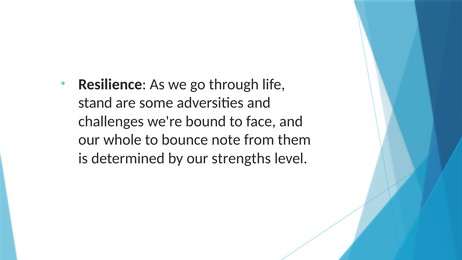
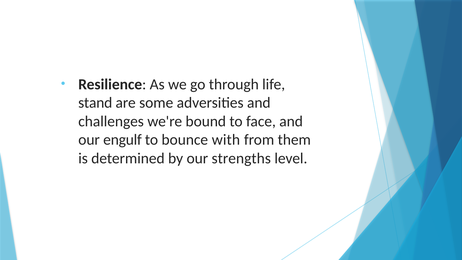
whole: whole -> engulf (123, 140)
note: note -> with (226, 140)
